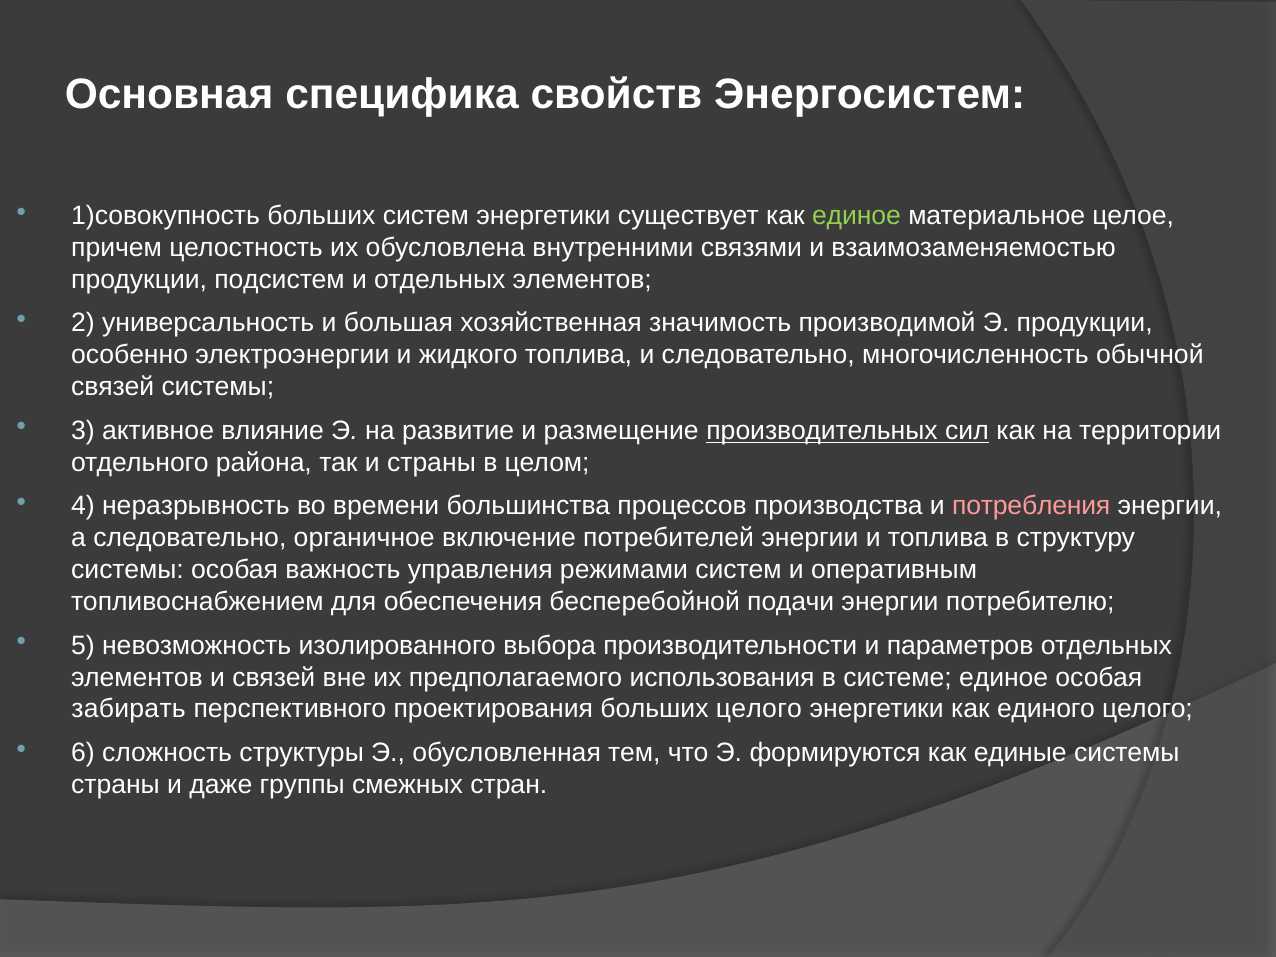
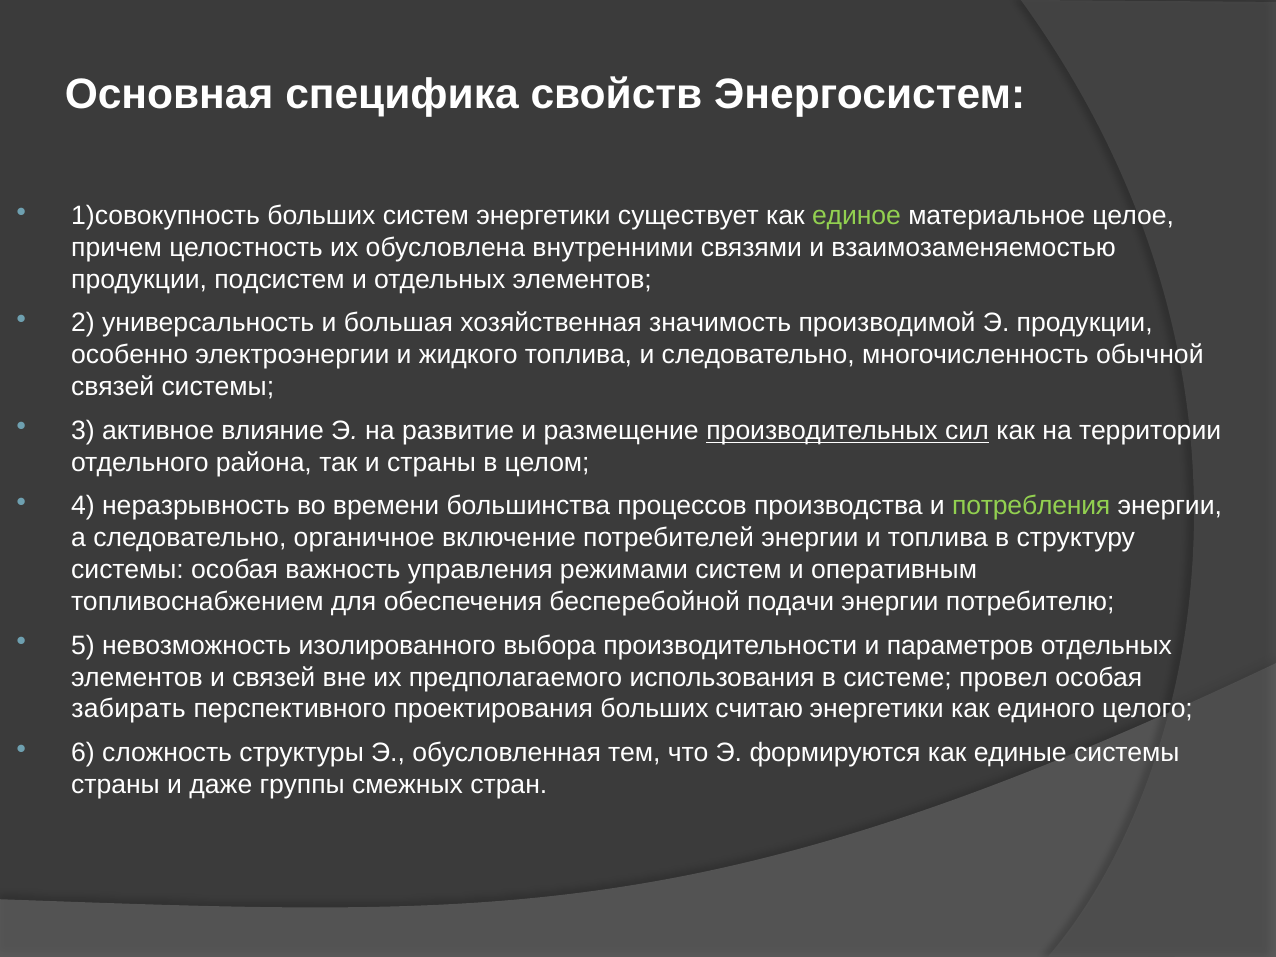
потребления colour: pink -> light green (1031, 506)
системе единое: единое -> провел (1004, 677)
больших целого: целого -> считаю (759, 709)
